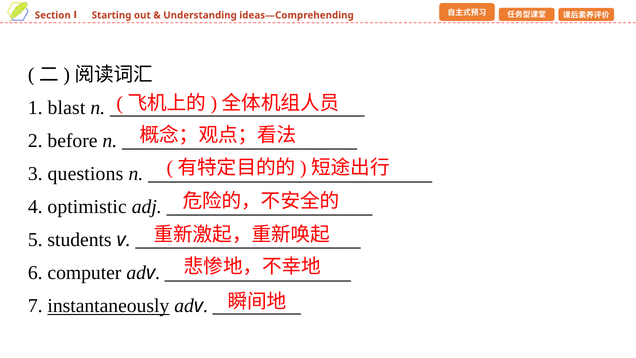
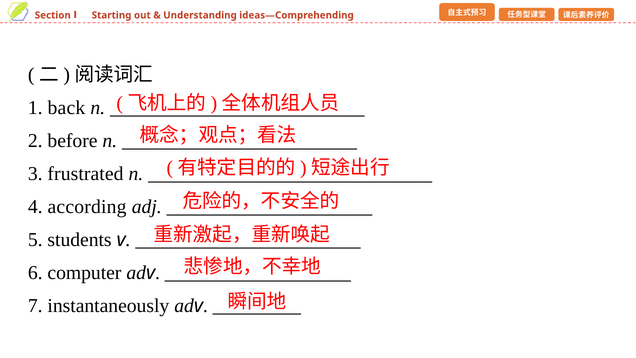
blast: blast -> back (66, 108)
questions: questions -> frustrated (85, 174)
optimistic: optimistic -> according (87, 207)
instantaneously underline: present -> none (108, 306)
